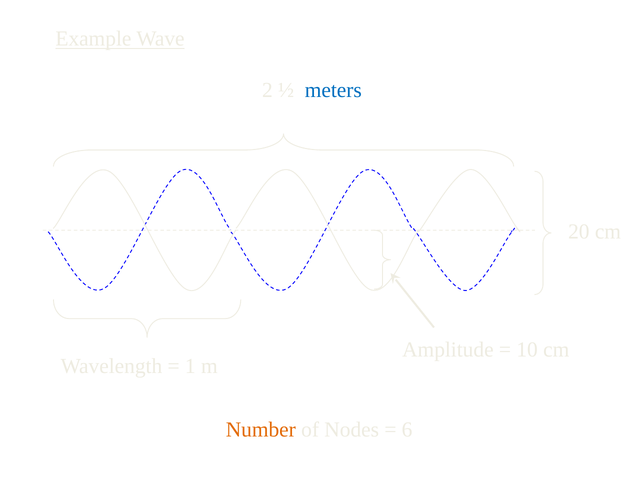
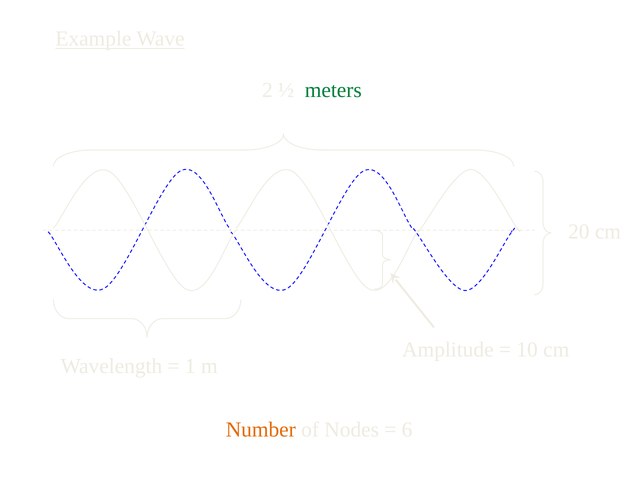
meters colour: blue -> green (333, 90)
